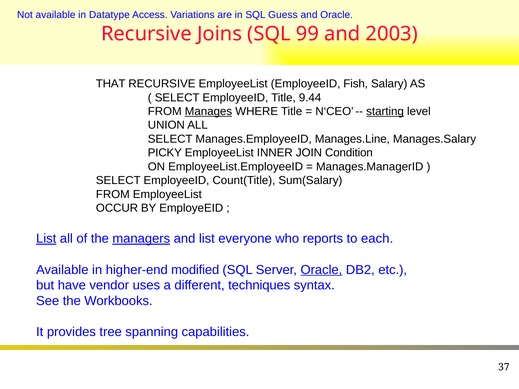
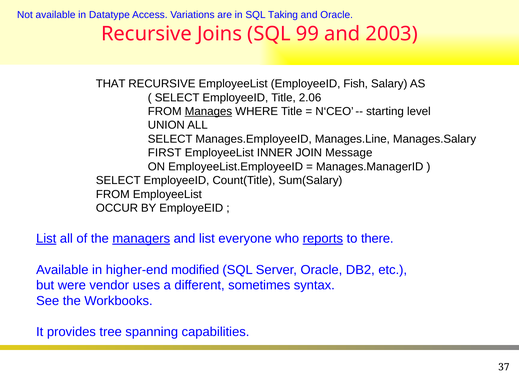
Guess: Guess -> Taking (283, 15)
9.44: 9.44 -> 2.06 (310, 98)
starting underline: present -> none (385, 111)
PICKY: PICKY -> FIRST (165, 153)
Condition: Condition -> Message (349, 153)
reports underline: none -> present (323, 239)
each: each -> there (377, 239)
Oracle underline: present -> none (321, 270)
have: have -> were (72, 285)
techniques: techniques -> sometimes (259, 285)
